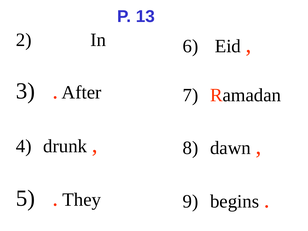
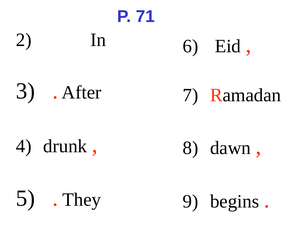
13: 13 -> 71 (145, 17)
